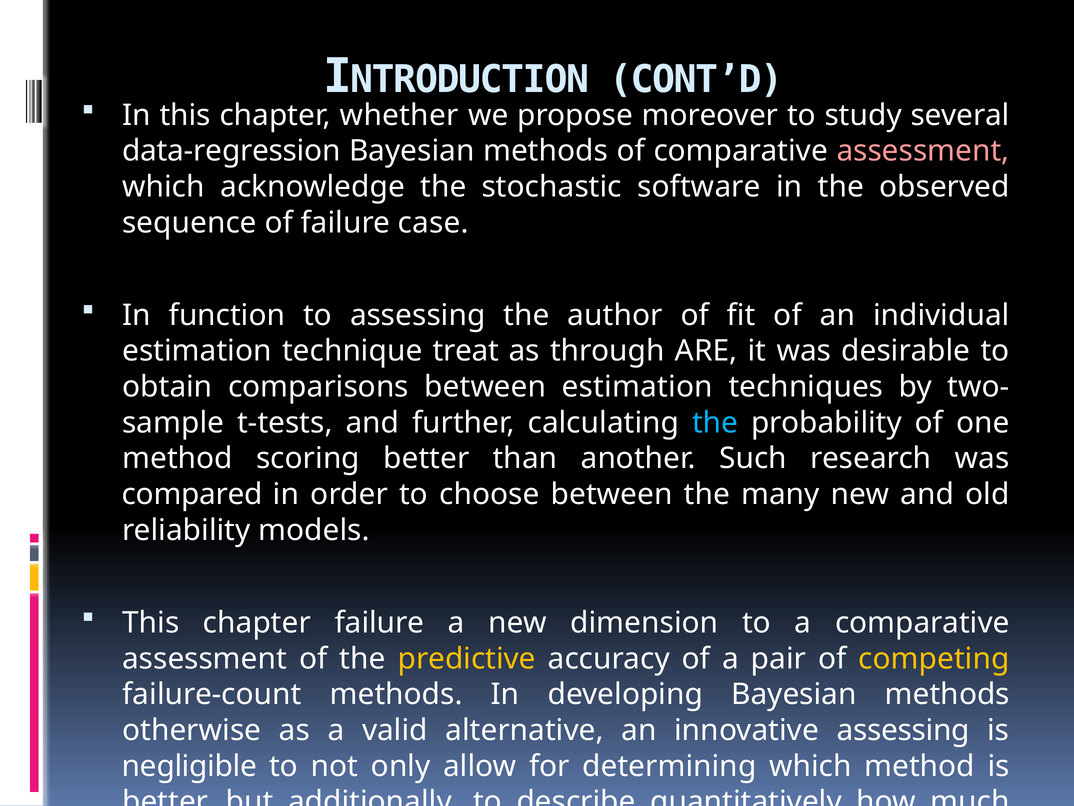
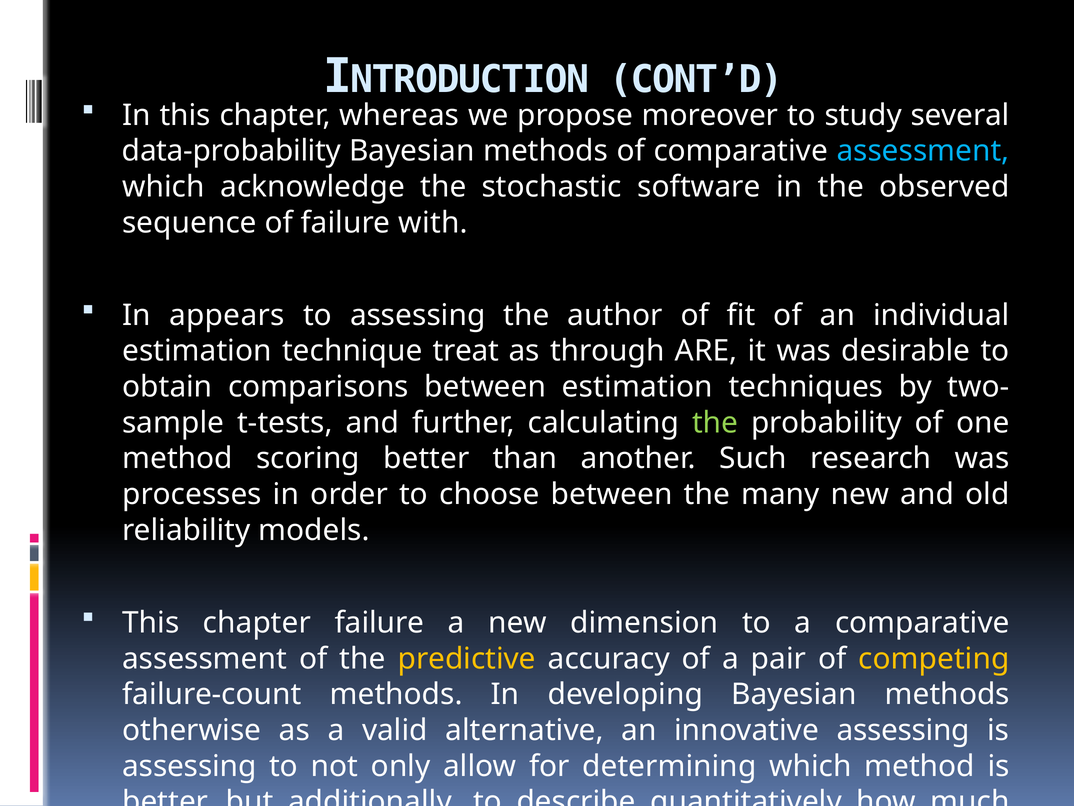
whether: whether -> whereas (399, 115)
data-regression: data-regression -> data-probability (232, 151)
assessment colour: pink -> light blue (923, 151)
case: case -> with (433, 223)
function: function -> appears (227, 315)
the colour: light blue -> light green (715, 422)
compared: compared -> processes (192, 494)
negligible: negligible -> assessing (189, 766)
